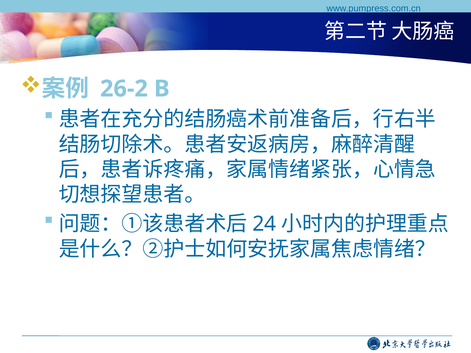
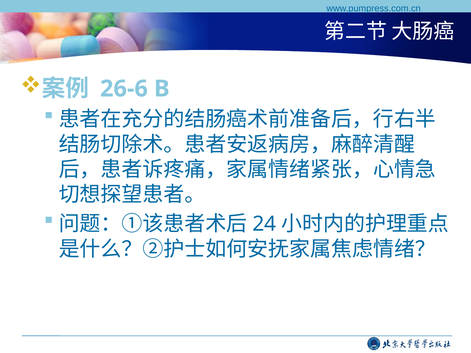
26-2: 26-2 -> 26-6 (124, 89)
